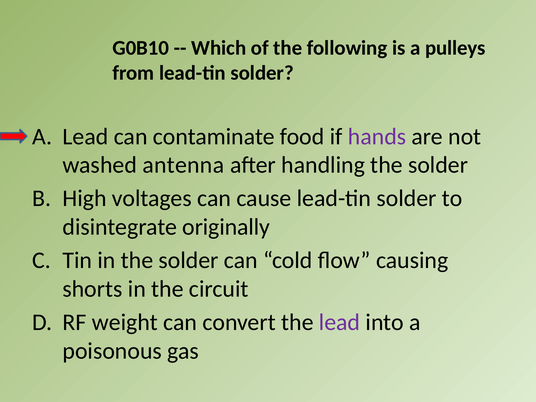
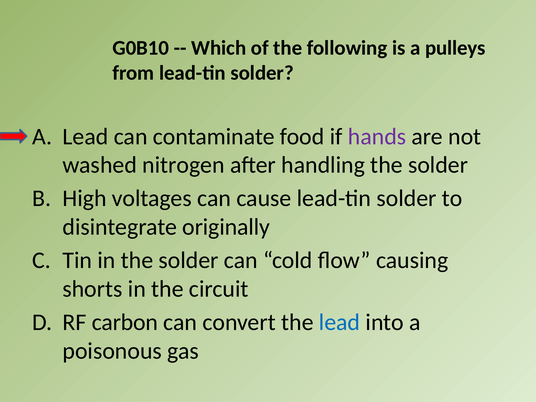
antenna: antenna -> nitrogen (183, 165)
weight: weight -> carbon (125, 322)
lead colour: purple -> blue (340, 322)
